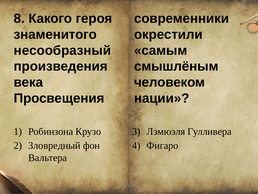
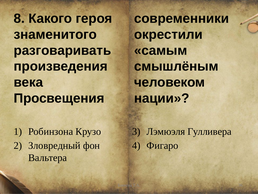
несообразный: несообразный -> разговаривать (62, 50)
